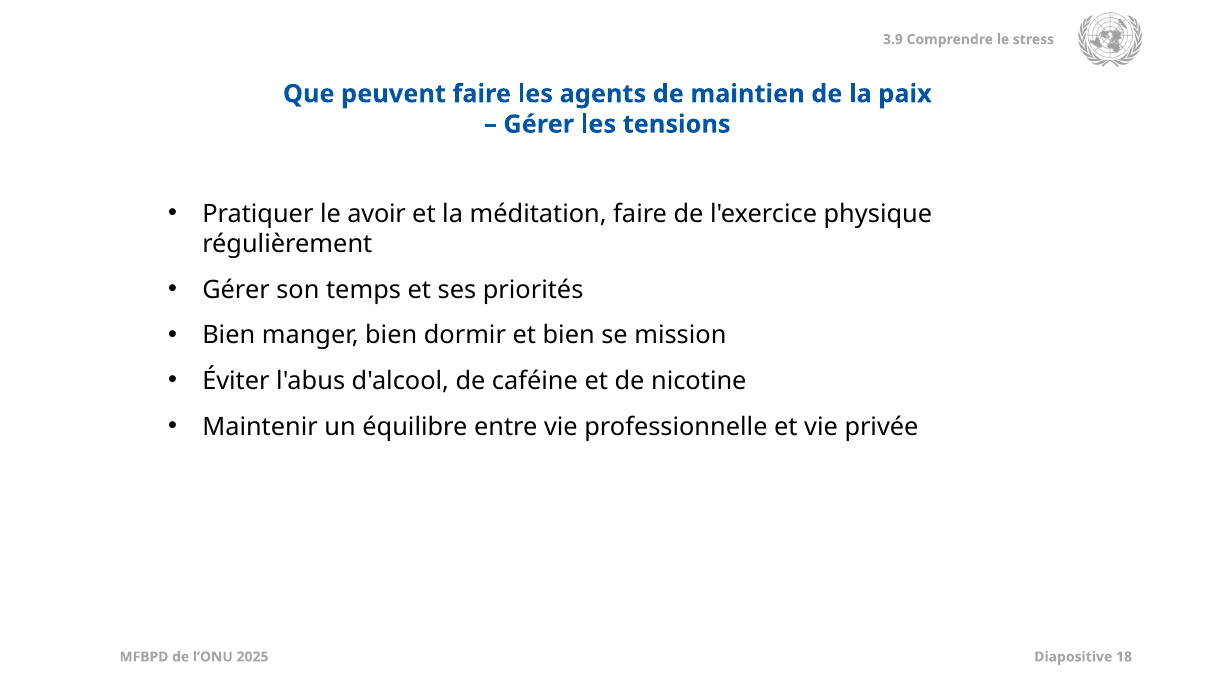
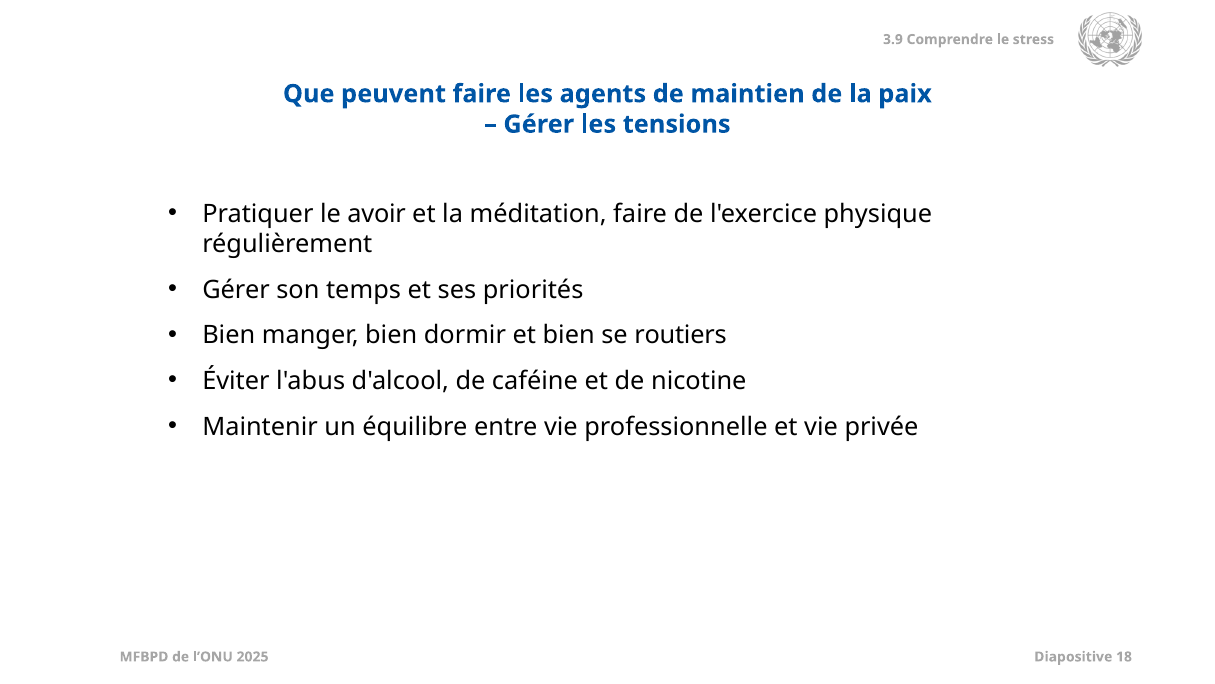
mission: mission -> routiers (680, 335)
